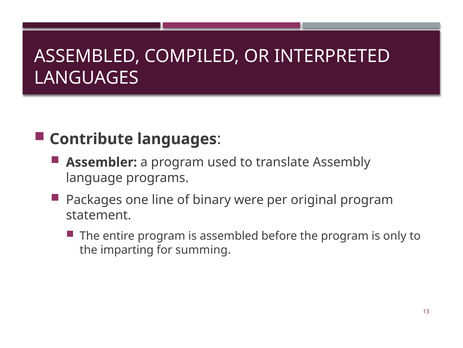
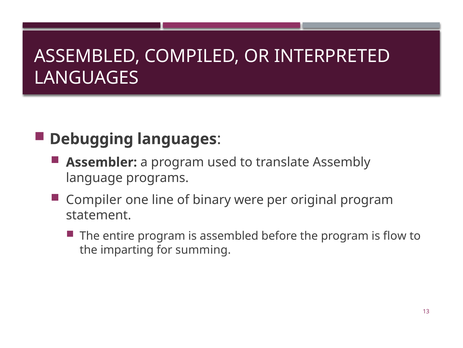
Contribute: Contribute -> Debugging (91, 139)
Packages: Packages -> Compiler (94, 199)
only: only -> flow (395, 236)
